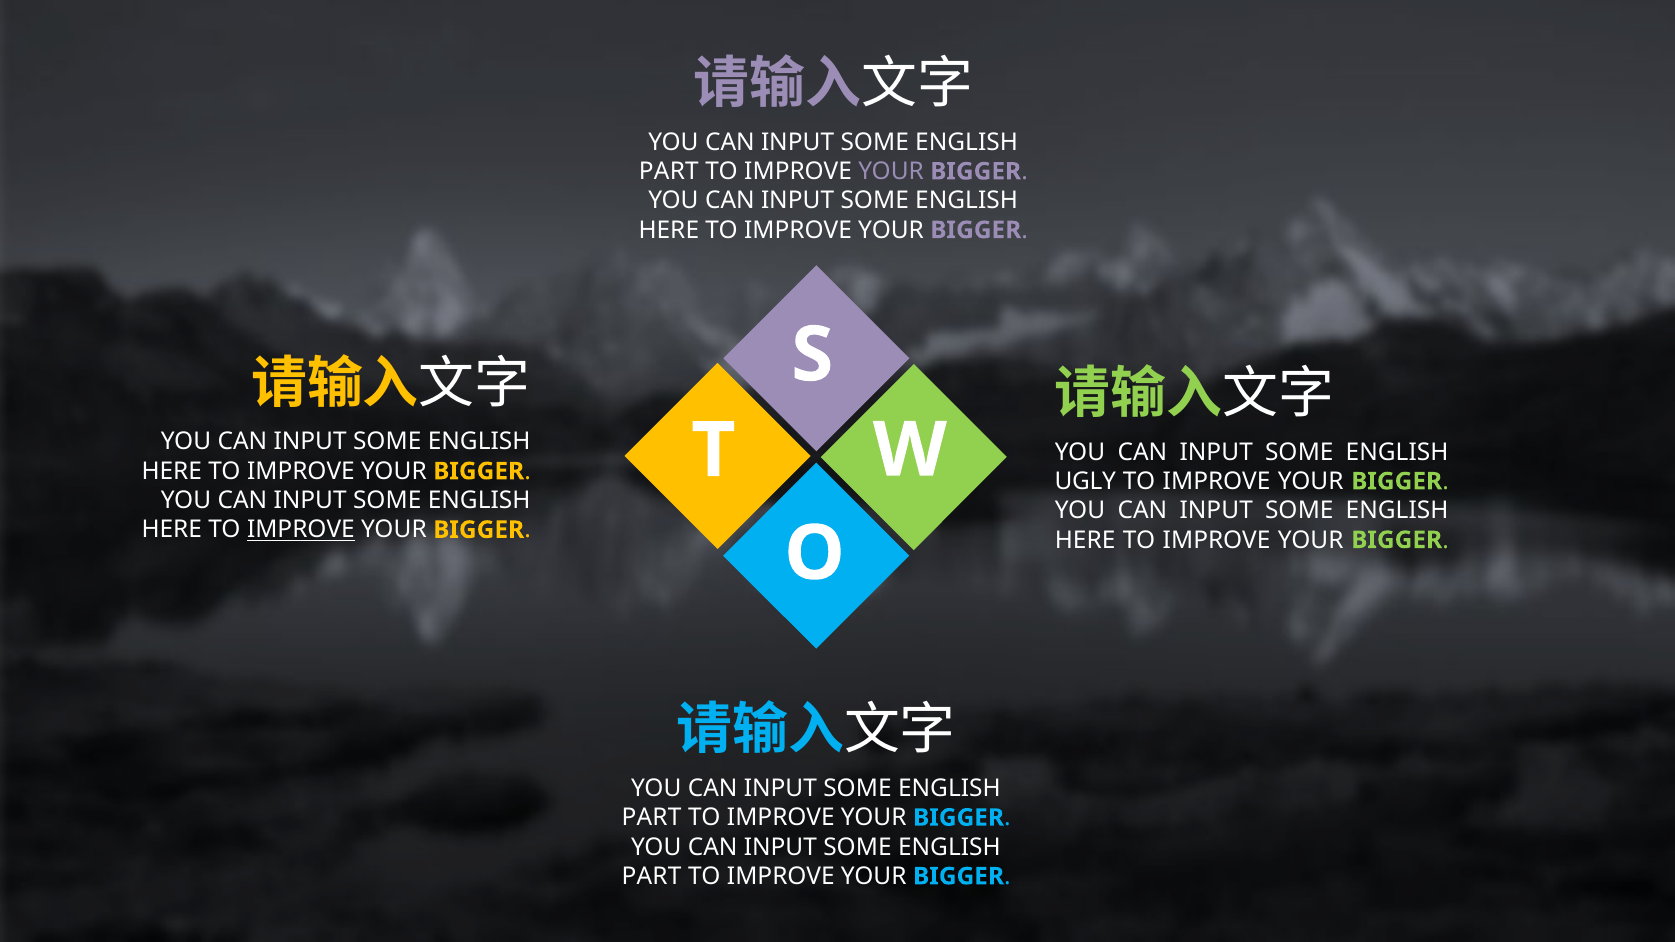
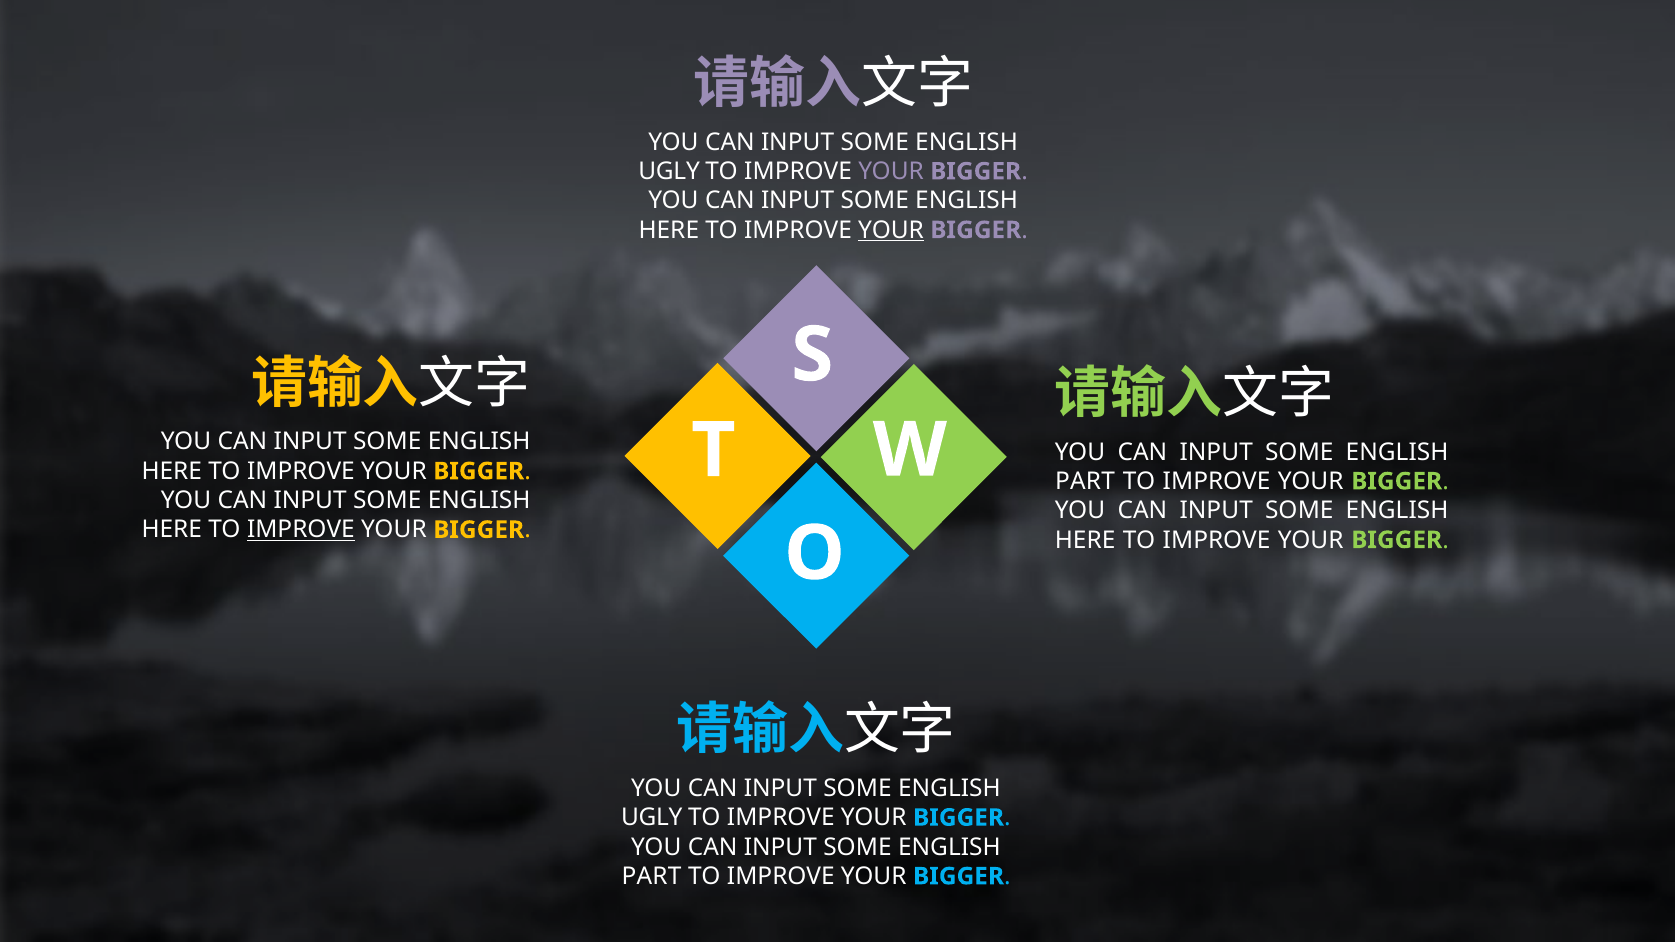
PART: PART -> UGLY (669, 171)
YOUR underline: none -> present (891, 230)
UGLY: UGLY -> PART (1085, 481)
PART: PART -> UGLY (652, 818)
